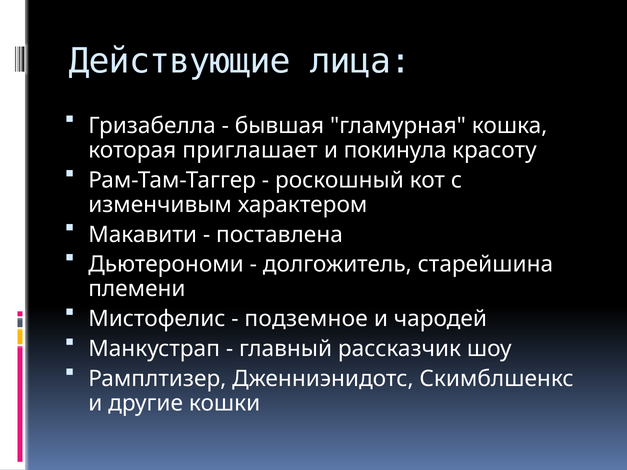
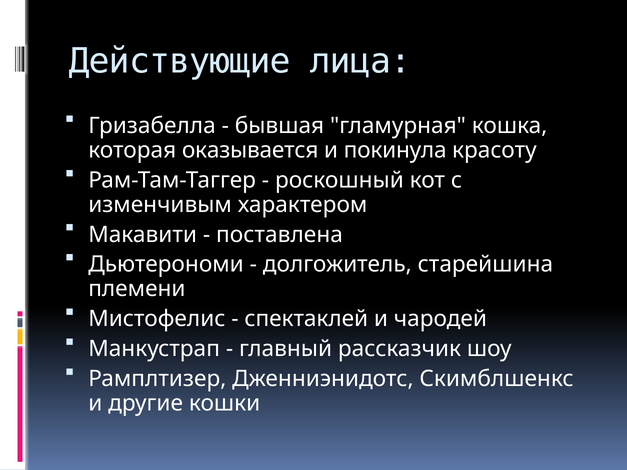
приглашает: приглашает -> оказывается (250, 150)
подземное: подземное -> спектаклей (306, 319)
